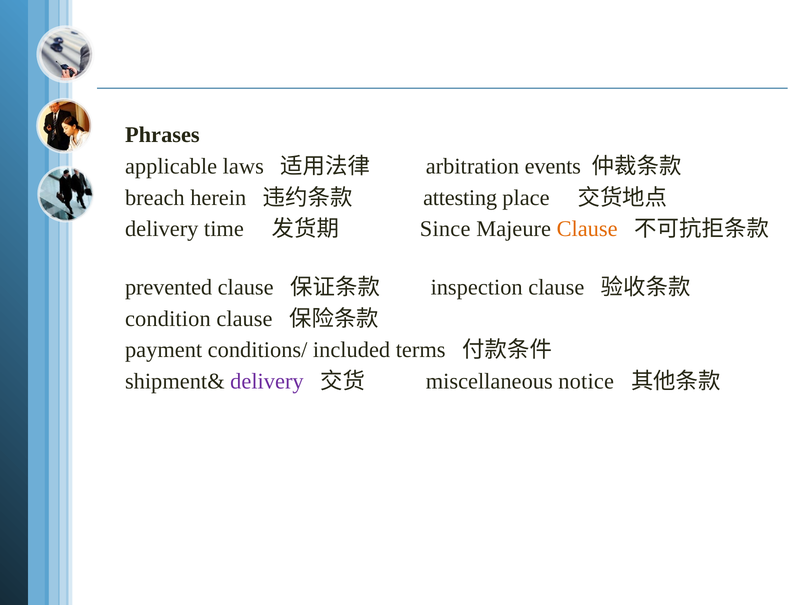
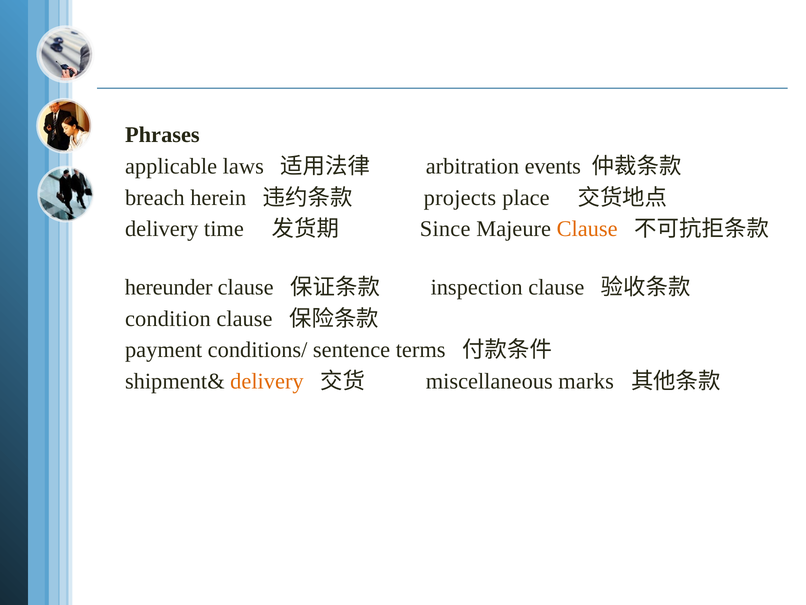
attesting: attesting -> projects (460, 197)
prevented: prevented -> hereunder (169, 287)
included: included -> sentence (352, 350)
delivery colour: purple -> orange (267, 381)
notice: notice -> marks (586, 381)
